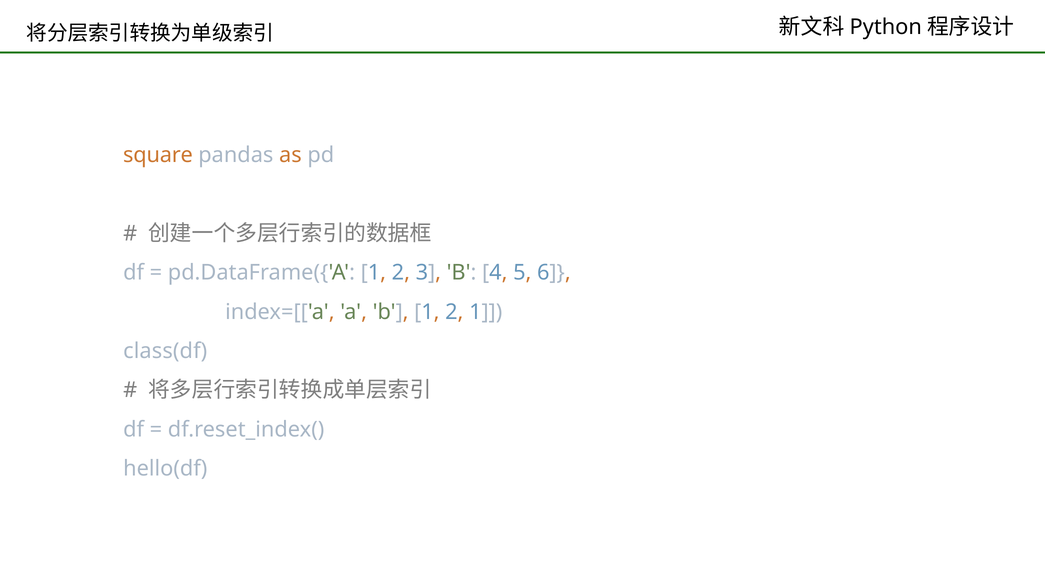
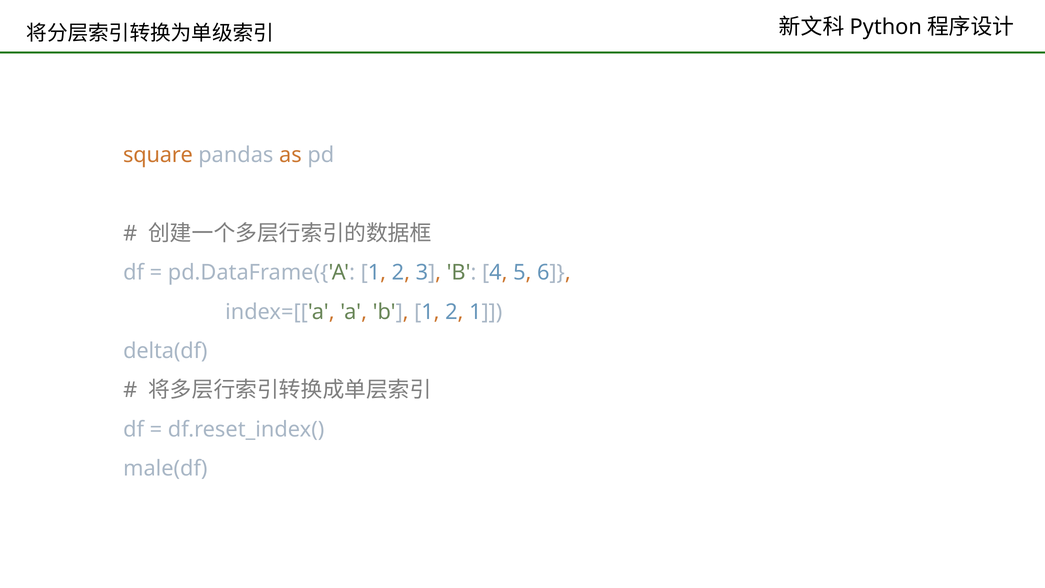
class(df: class(df -> delta(df (165, 351)
hello(df: hello(df -> male(df (165, 469)
